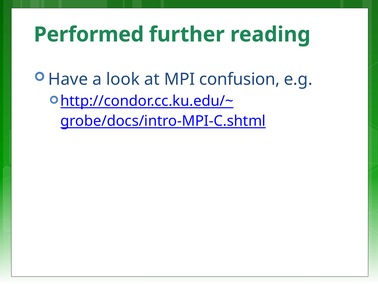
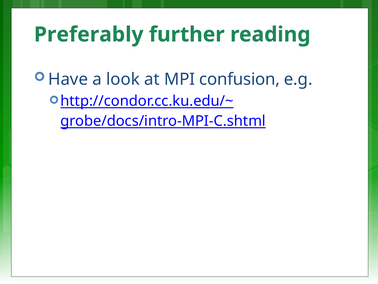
Performed: Performed -> Preferably (89, 34)
